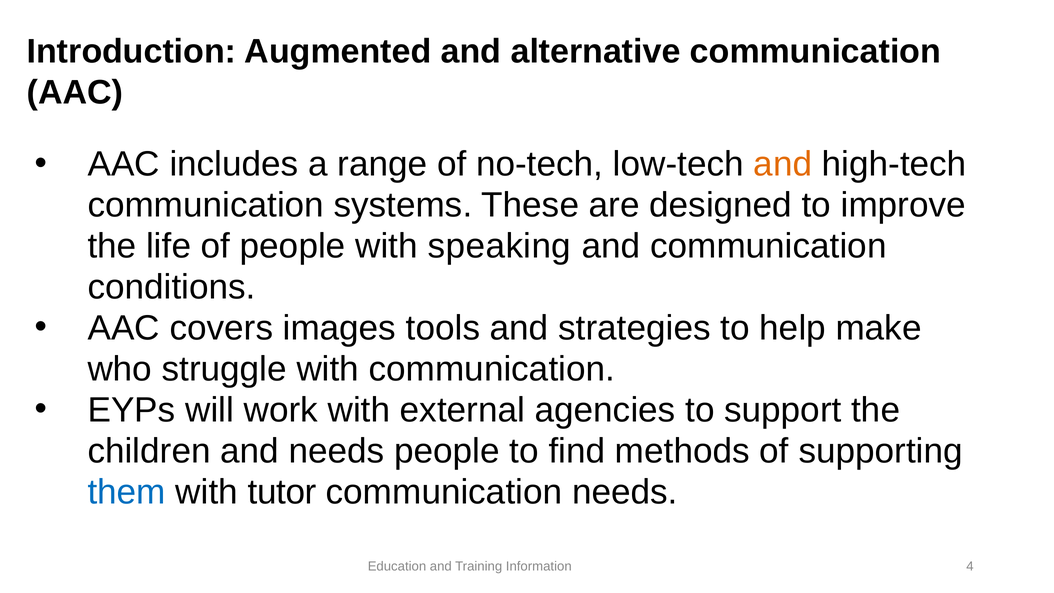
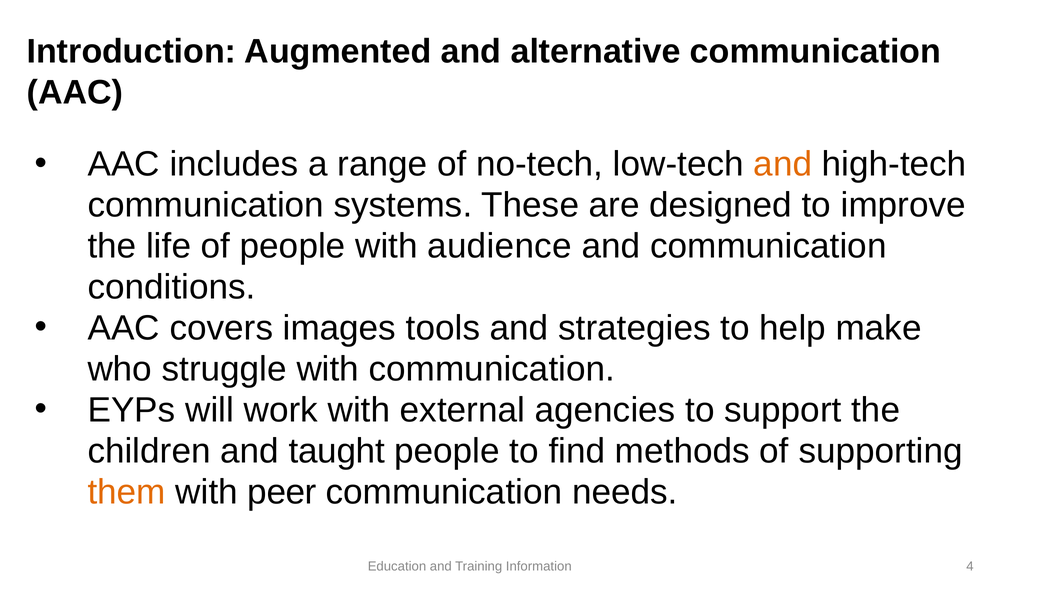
speaking: speaking -> audience (500, 246)
and needs: needs -> taught (337, 451)
them colour: blue -> orange (127, 492)
tutor: tutor -> peer (282, 492)
